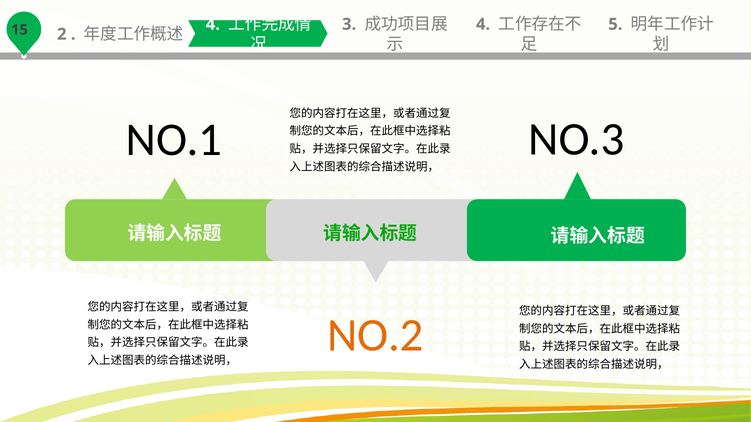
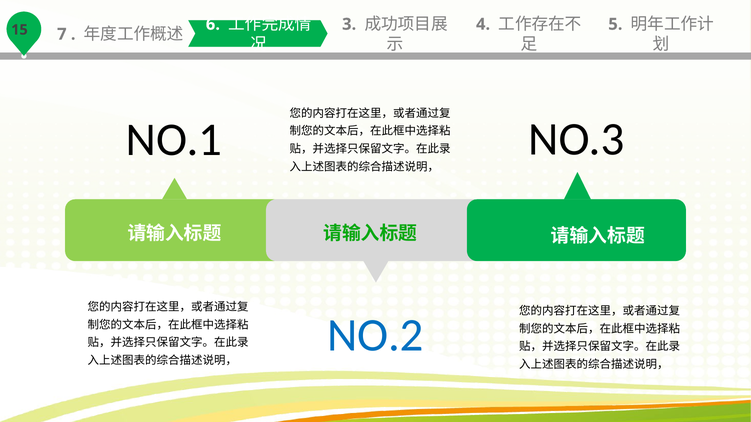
2: 2 -> 7 (62, 34)
4: 4 -> 6 (213, 24)
NO.2 colour: orange -> blue (375, 336)
